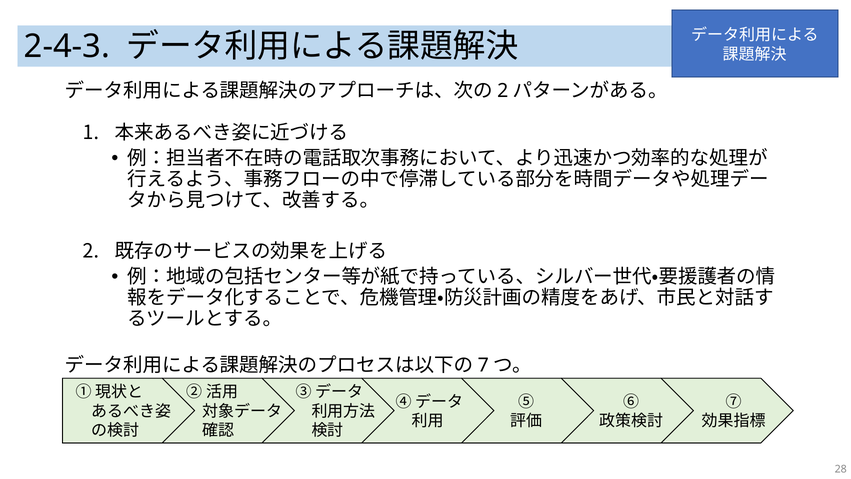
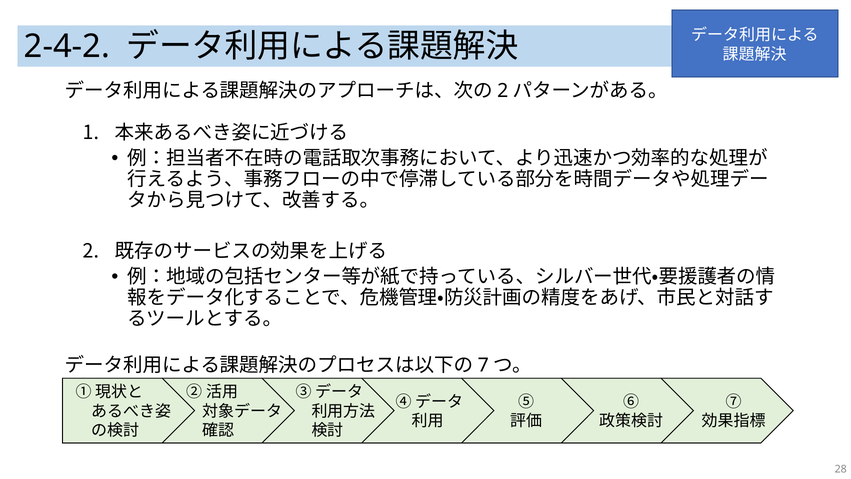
2-4-3: 2-4-3 -> 2-4-2 (67, 46)
